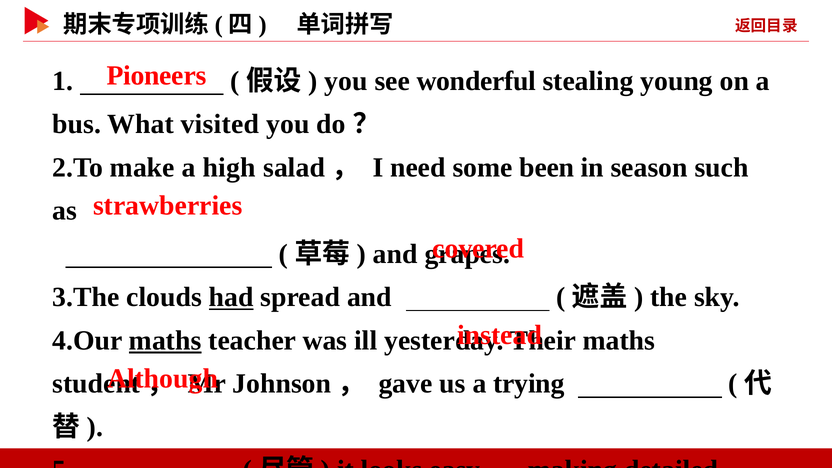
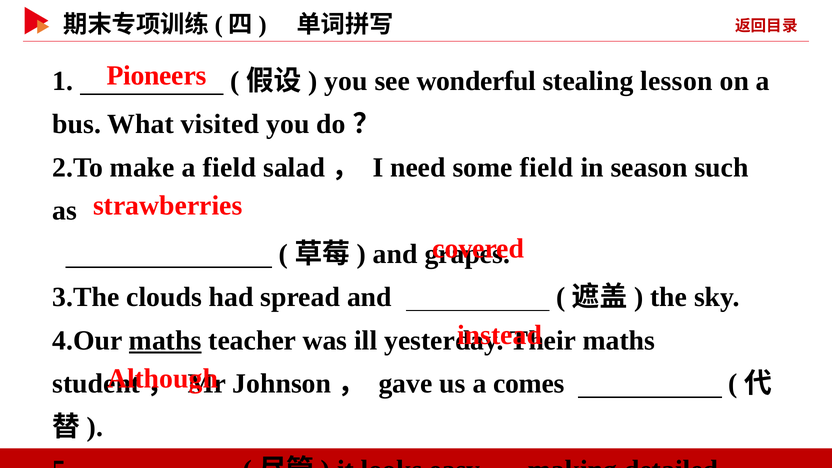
young: young -> lesson (676, 81)
a high: high -> field (229, 167)
some been: been -> field (546, 167)
had underline: present -> none (231, 297)
trying: trying -> comes (529, 384)
